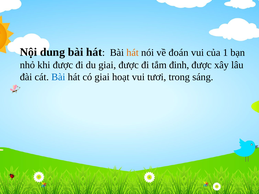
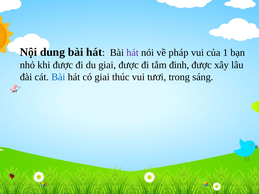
hát colour: orange -> purple (133, 53)
đoán: đoán -> pháp (178, 53)
hoạt: hoạt -> thúc (121, 77)
